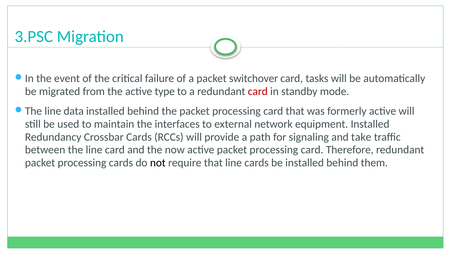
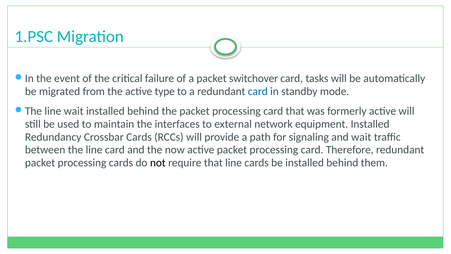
3.PSC: 3.PSC -> 1.PSC (34, 36)
card colour: red -> blue (258, 91)
line data: data -> wait (74, 111)
and take: take -> wait (361, 137)
